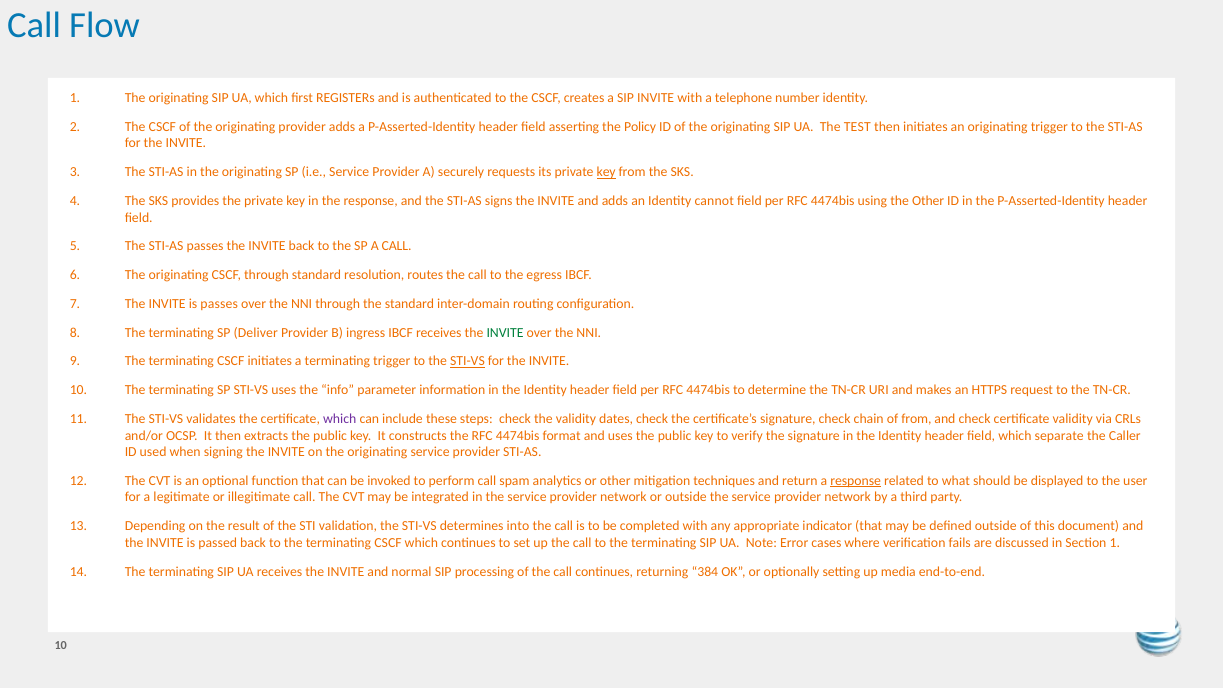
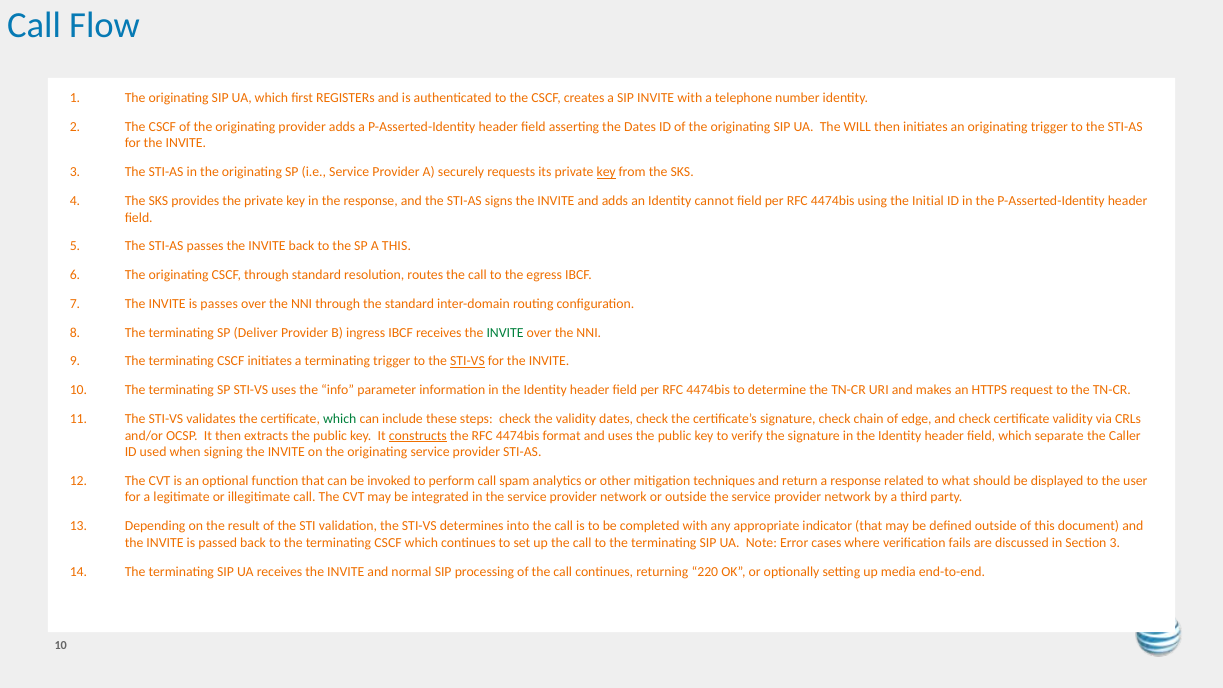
the Policy: Policy -> Dates (640, 127)
TEST: TEST -> WILL (857, 127)
the Other: Other -> Initial (928, 201)
A CALL: CALL -> THIS (396, 246)
which colour: purple -> green (340, 419)
of from: from -> edge (916, 419)
constructs underline: none -> present (418, 435)
response underline: present -> none (856, 481)
Section 1: 1 -> 3 (1115, 543)
384: 384 -> 220 (705, 571)
